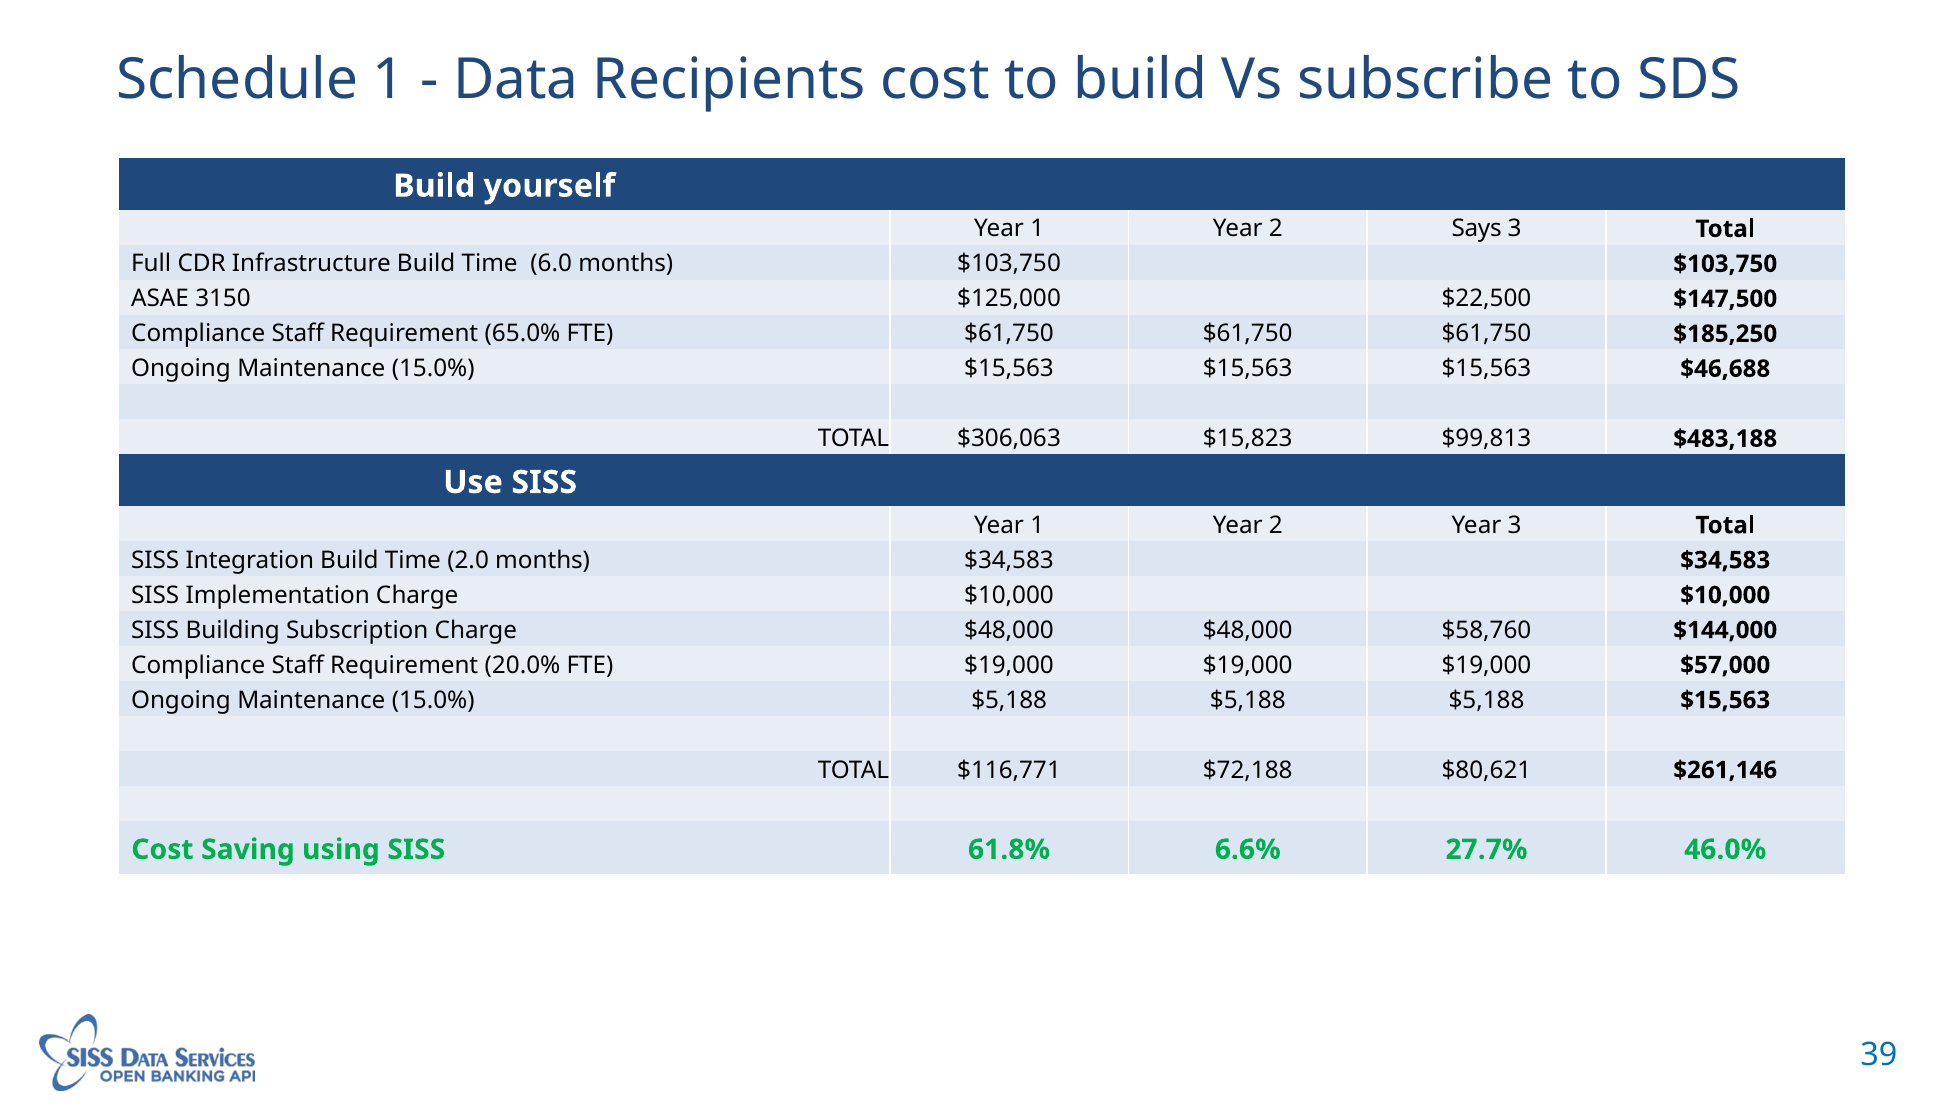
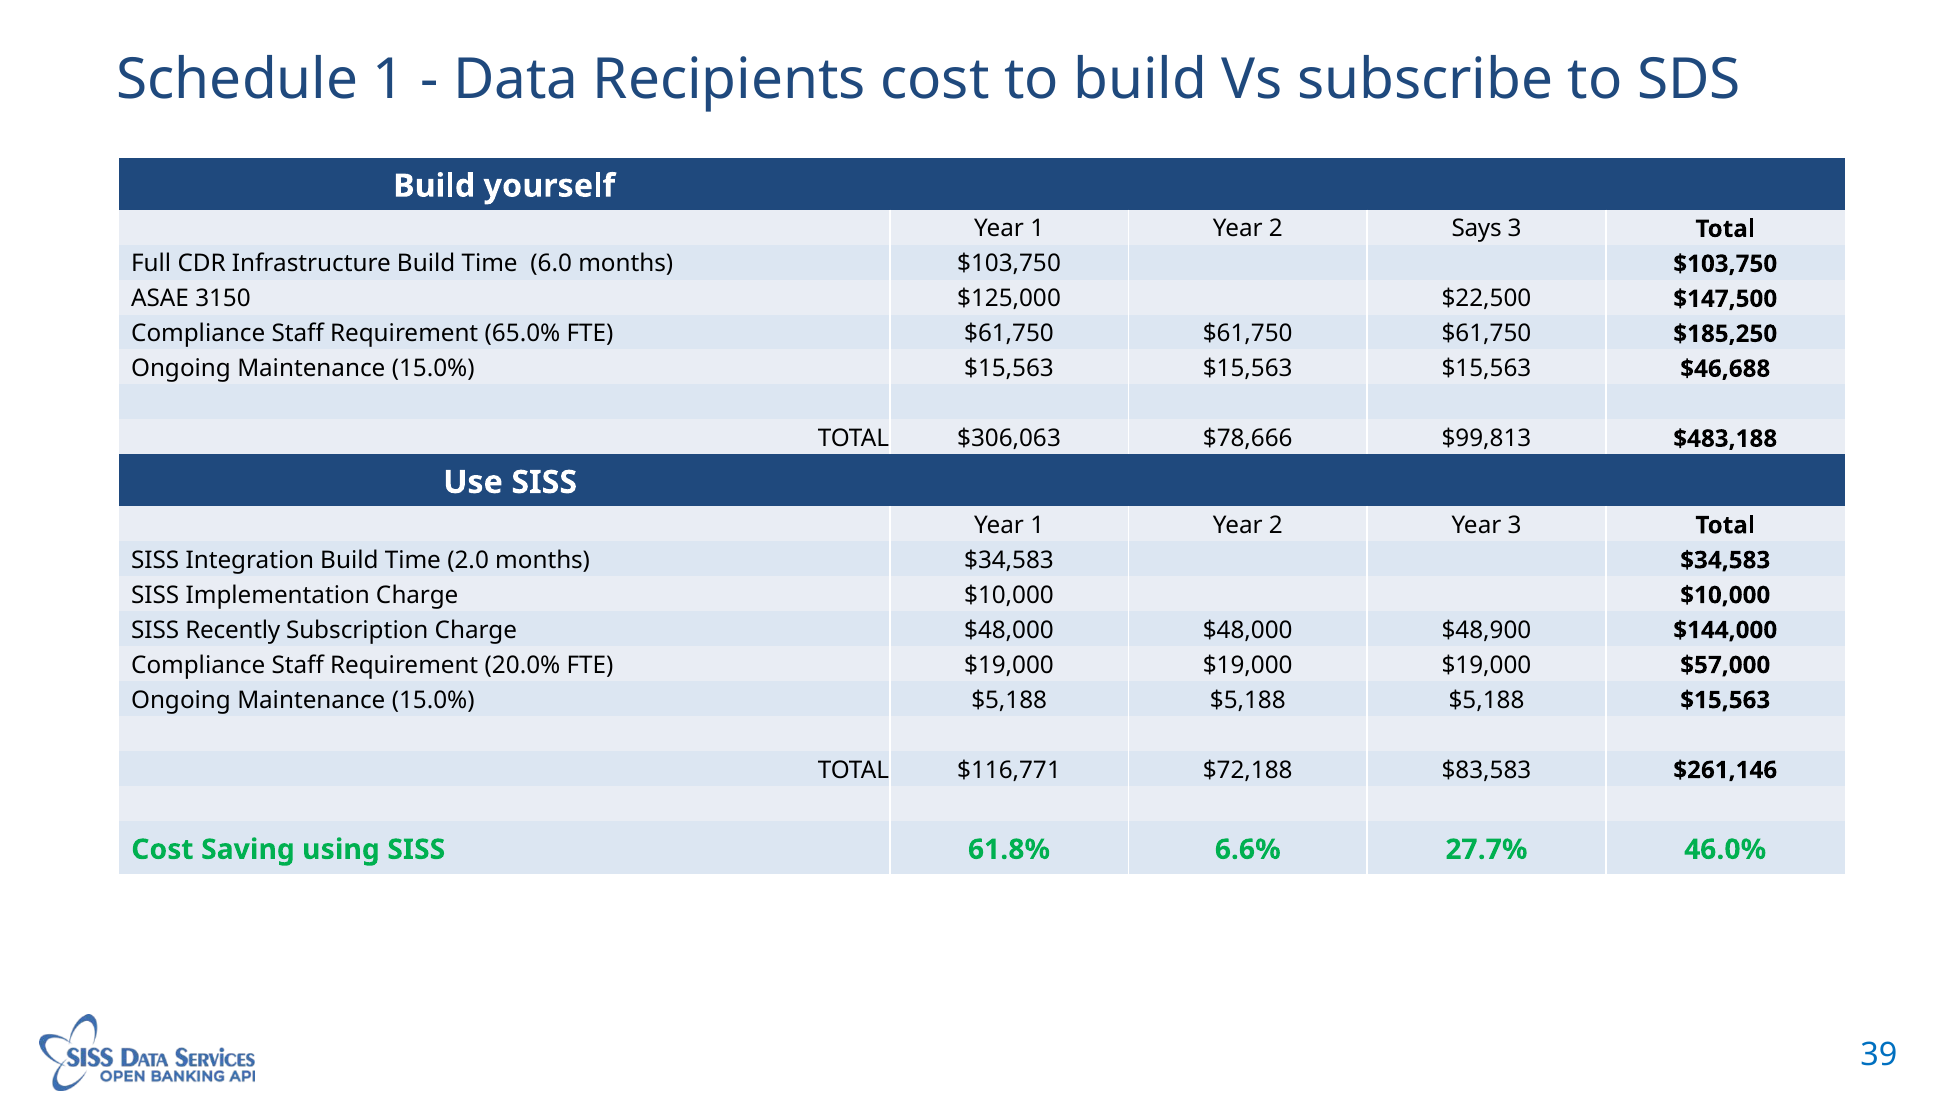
$15,823: $15,823 -> $78,666 (1248, 439)
Building: Building -> Recently (233, 630)
$58,760: $58,760 -> $48,900 (1486, 630)
$80,621: $80,621 -> $83,583 (1486, 770)
